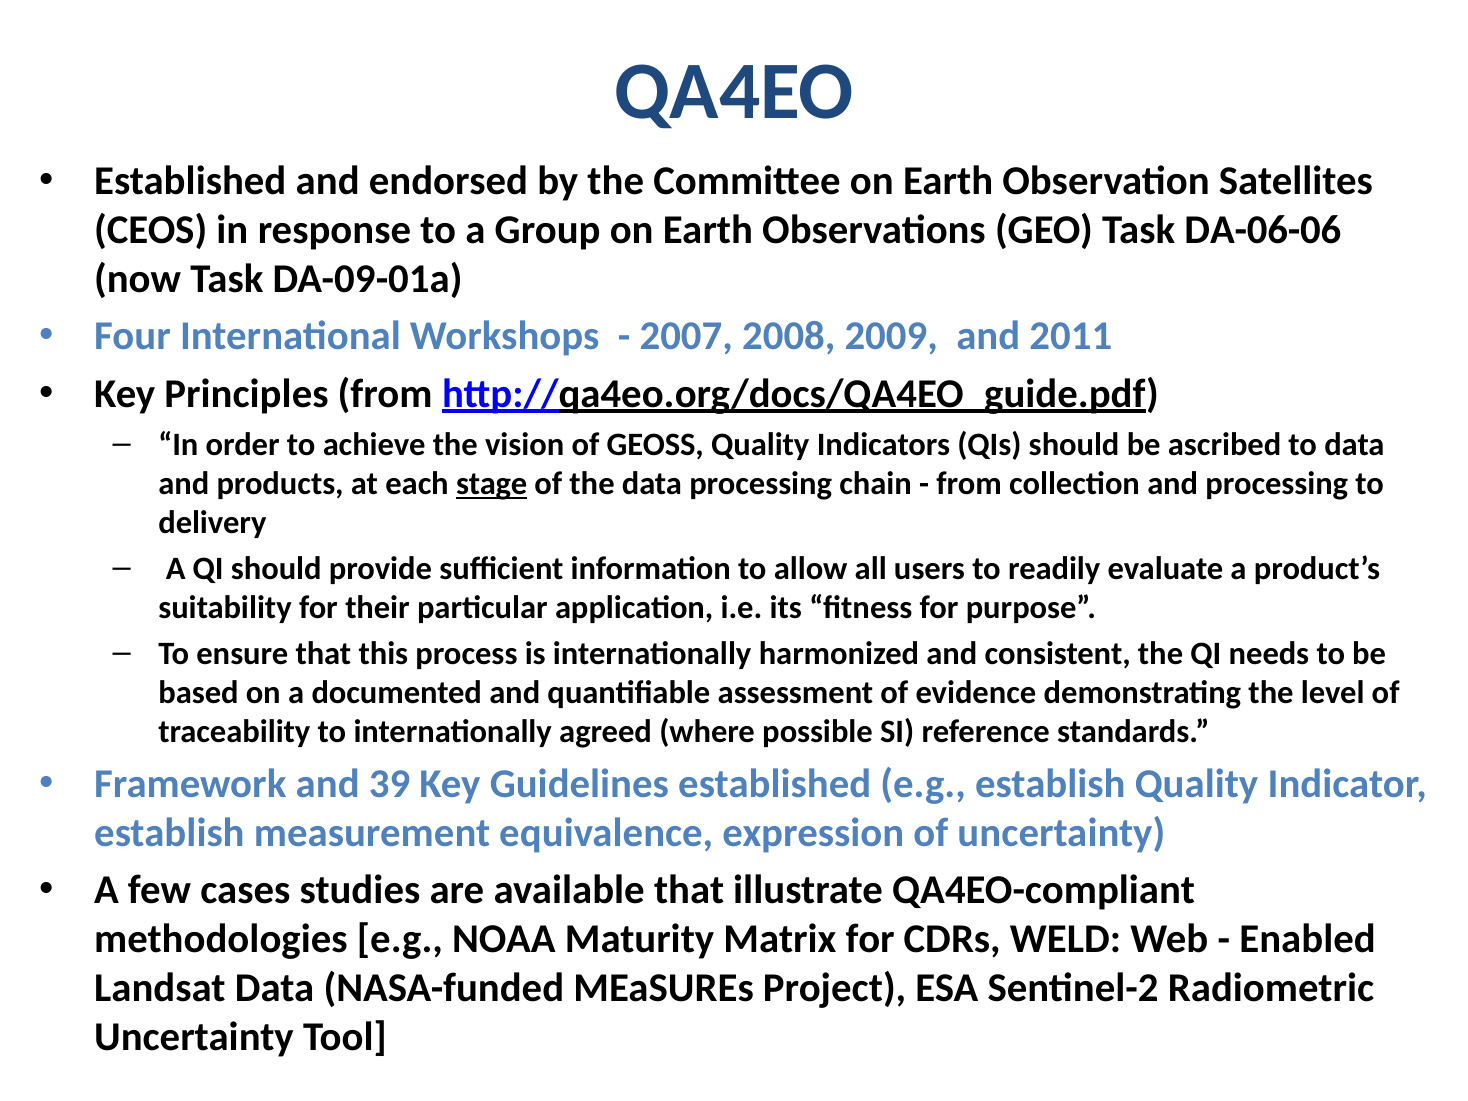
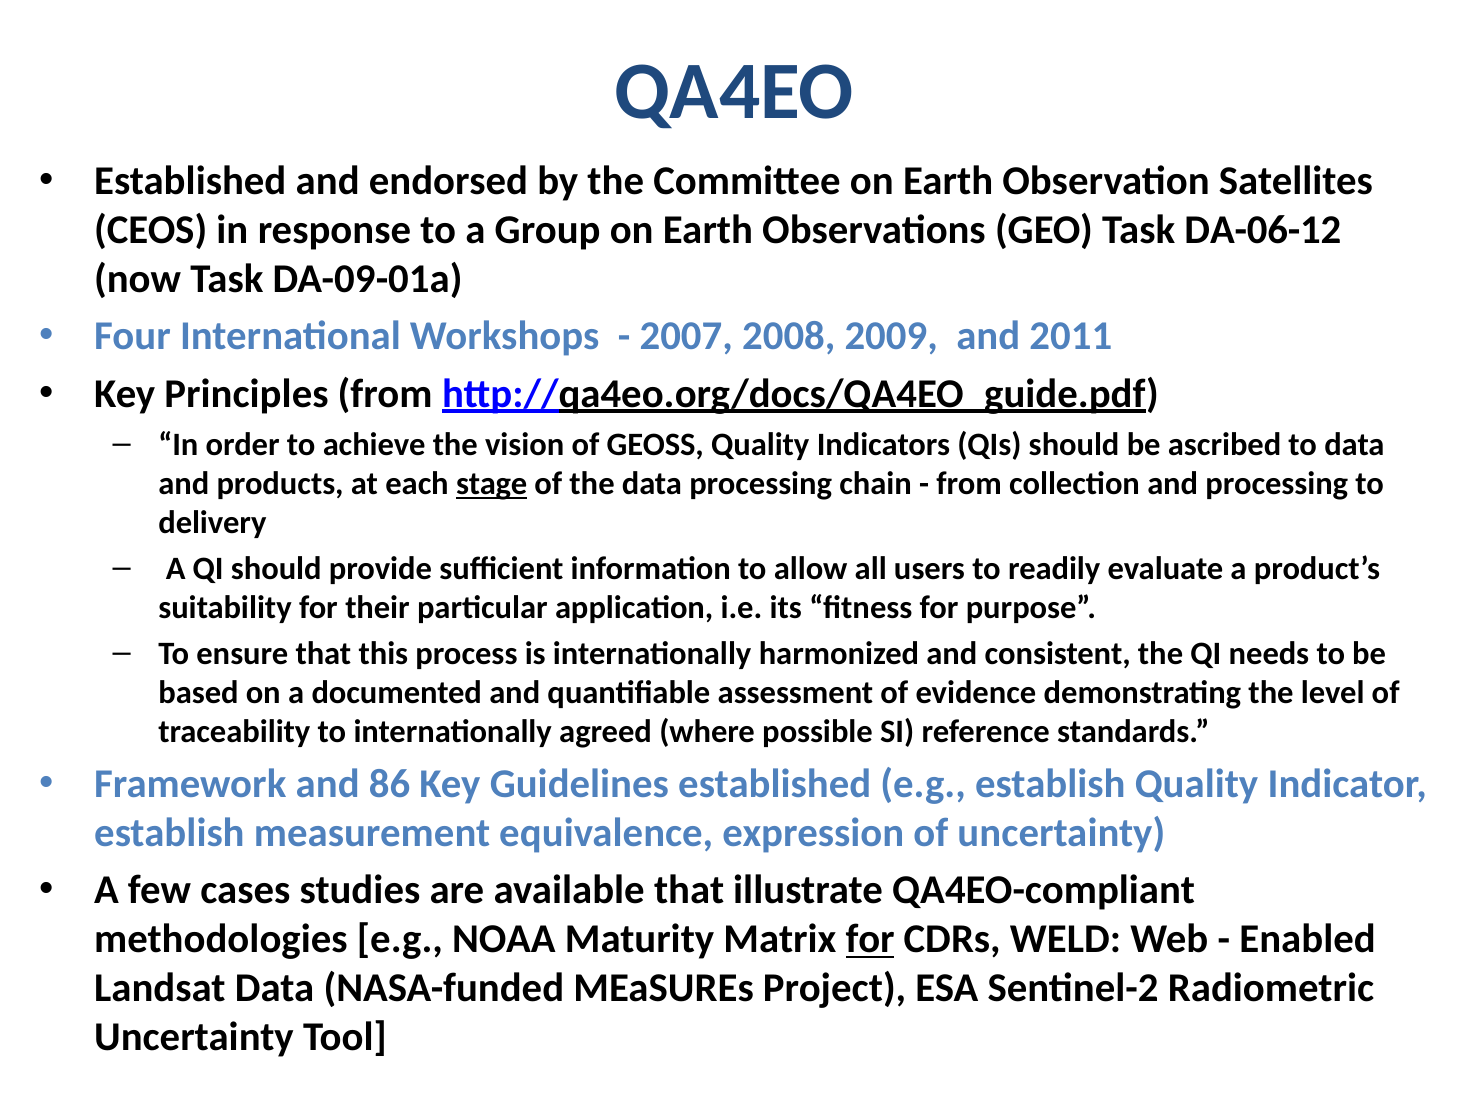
DA-06-06: DA-06-06 -> DA-06-12 (1263, 230)
39: 39 -> 86 (389, 784)
for underline: none -> present (870, 939)
